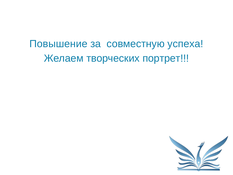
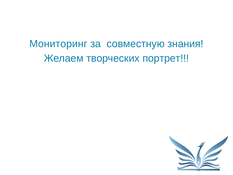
Повышение: Повышение -> Мониторинг (58, 44)
успеха: успеха -> знания (185, 44)
